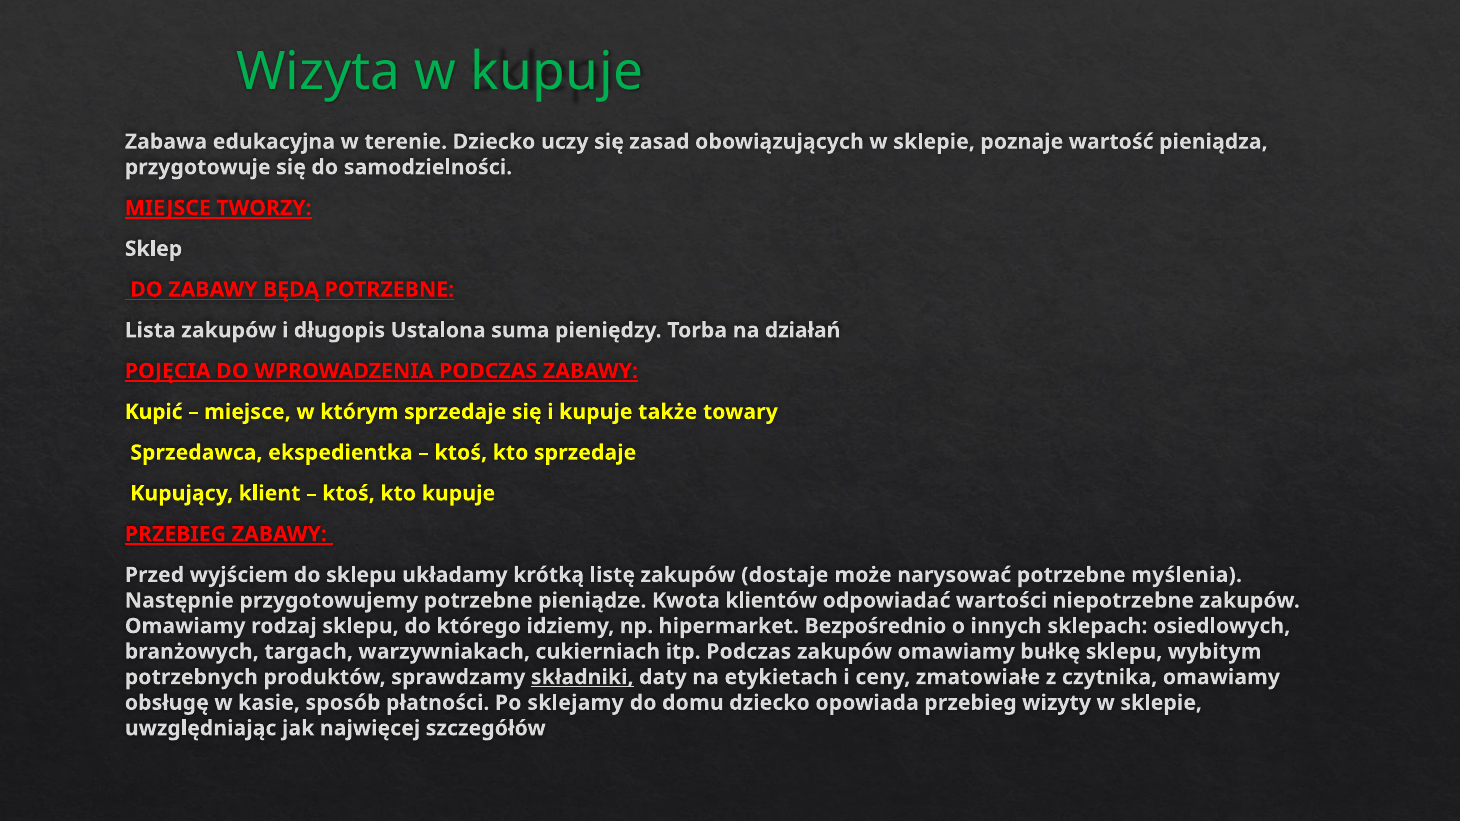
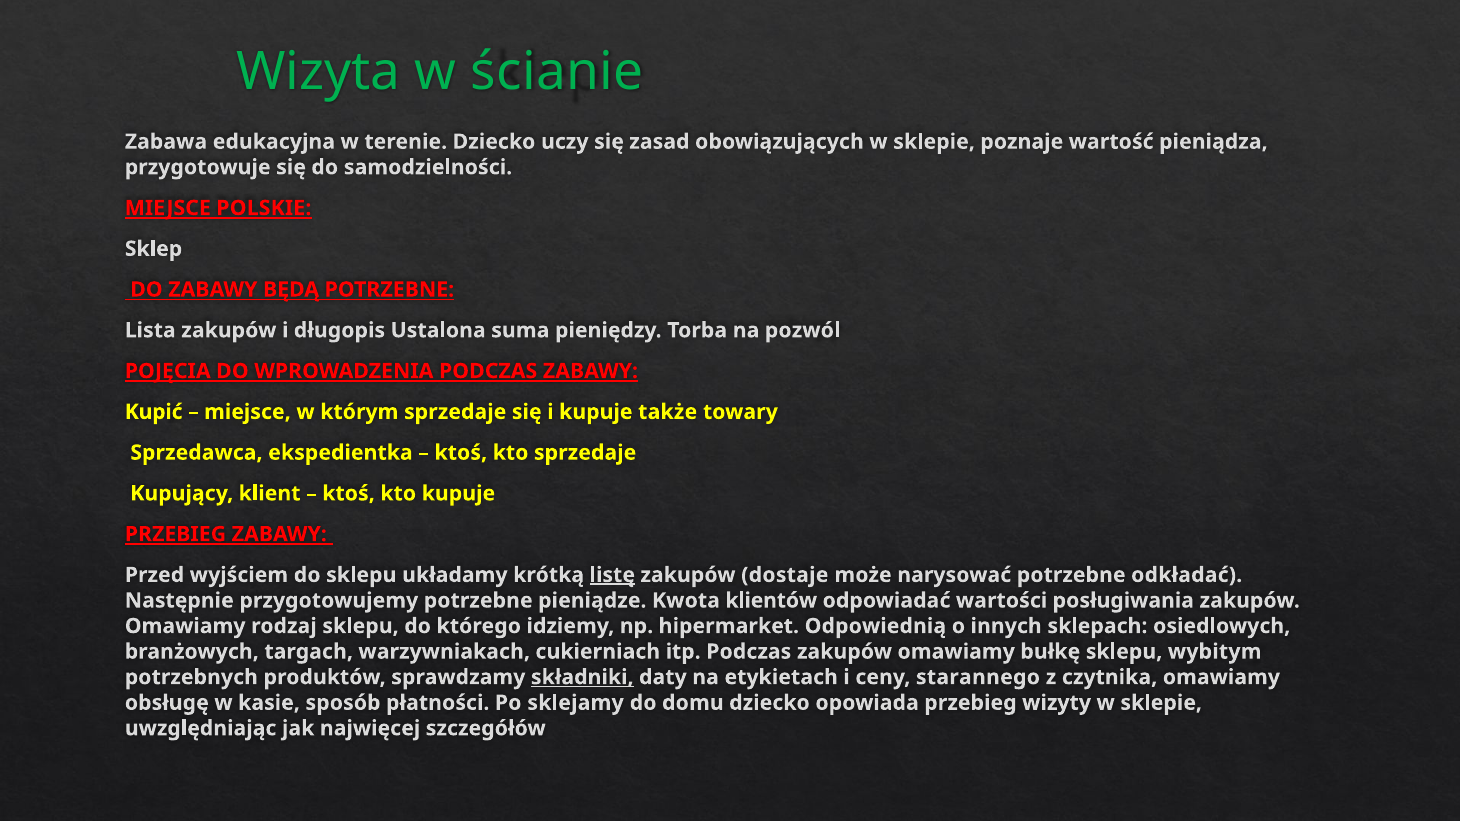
w kupuje: kupuje -> ścianie (557, 72)
TWORZY: TWORZY -> POLSKIE (264, 208)
działań: działań -> pozwól (803, 330)
listę underline: none -> present (612, 575)
myślenia: myślenia -> odkładać (1187, 575)
niepotrzebne: niepotrzebne -> posługiwania (1123, 601)
Bezpośrednio: Bezpośrednio -> Odpowiednią (875, 626)
zmatowiałe: zmatowiałe -> starannego (978, 677)
